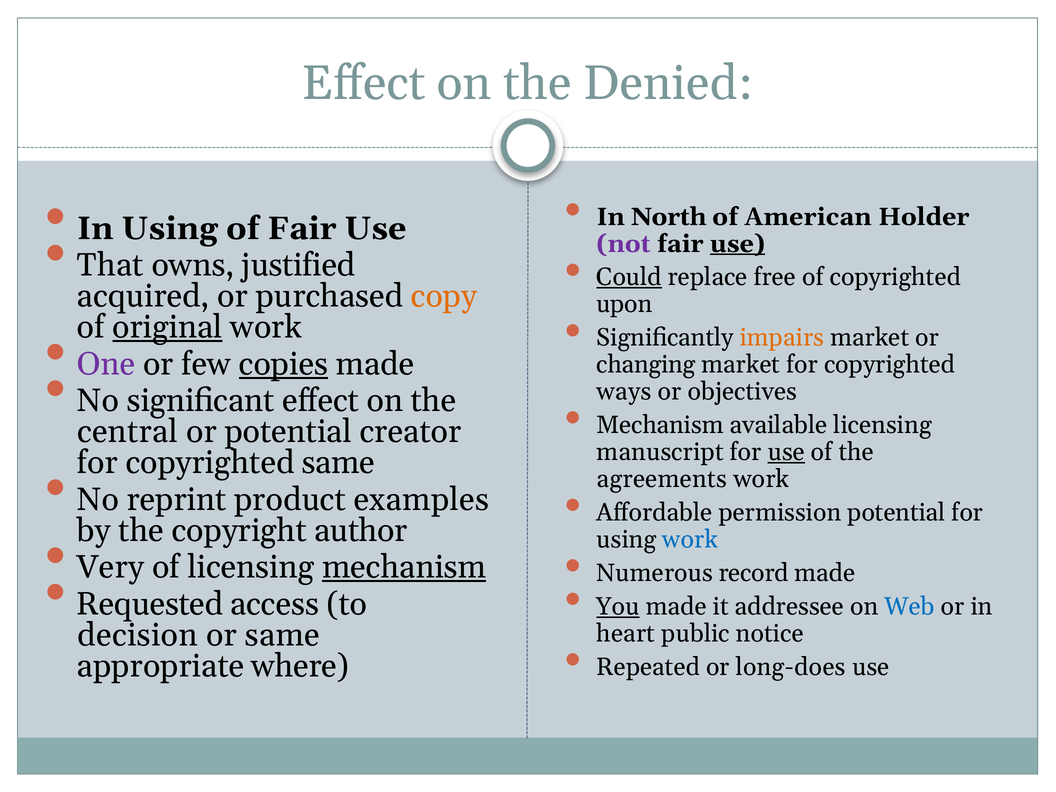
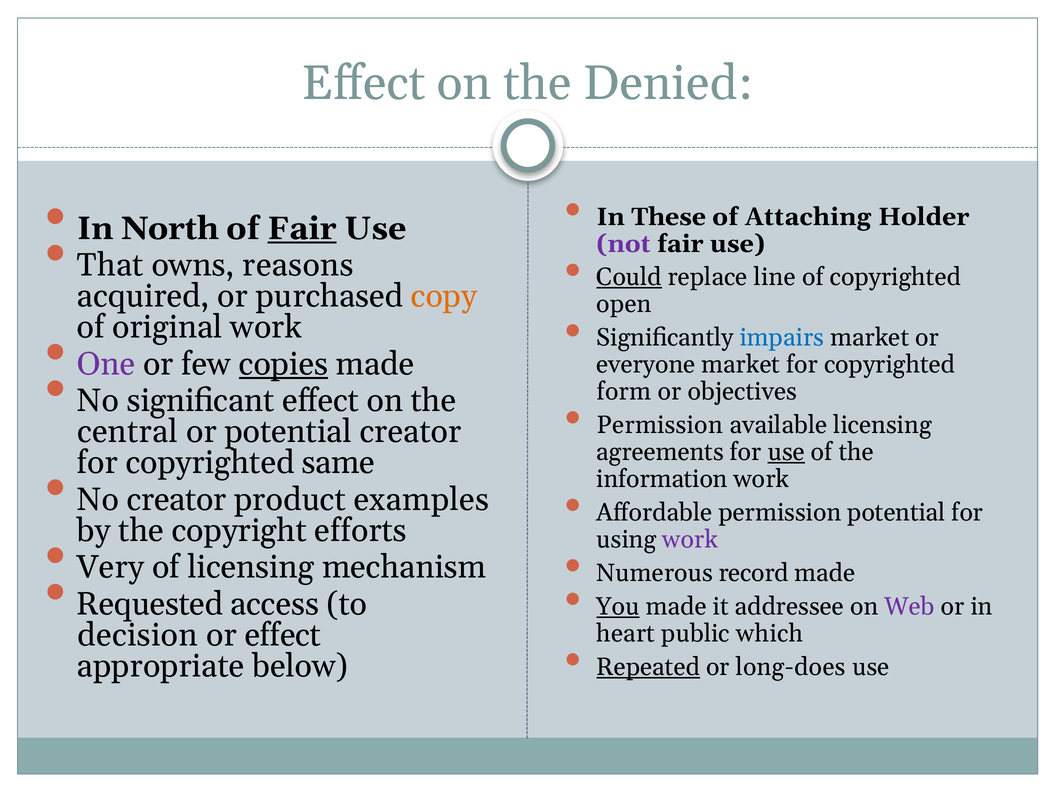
North: North -> These (669, 217)
American: American -> Attaching (808, 217)
In Using: Using -> North (170, 228)
Fair underline: none -> present (302, 228)
use underline: present -> none (737, 244)
justified: justified -> reasons (298, 265)
free: free -> line (775, 277)
upon: upon -> open (624, 304)
original underline: present -> none (168, 327)
impairs colour: orange -> blue (782, 338)
changing: changing -> everyone (646, 365)
ways: ways -> form (624, 392)
Mechanism: Mechanism -> Permission (660, 425)
manuscript: manuscript -> agreements (660, 452)
agreements: agreements -> information (662, 479)
No reprint: reprint -> creator (177, 500)
author: author -> efforts (361, 530)
work colour: blue -> purple (690, 539)
mechanism underline: present -> none (404, 567)
Web colour: blue -> purple (910, 606)
or same: same -> effect (283, 635)
notice: notice -> which (770, 633)
Repeated underline: none -> present (648, 667)
where: where -> below (300, 666)
